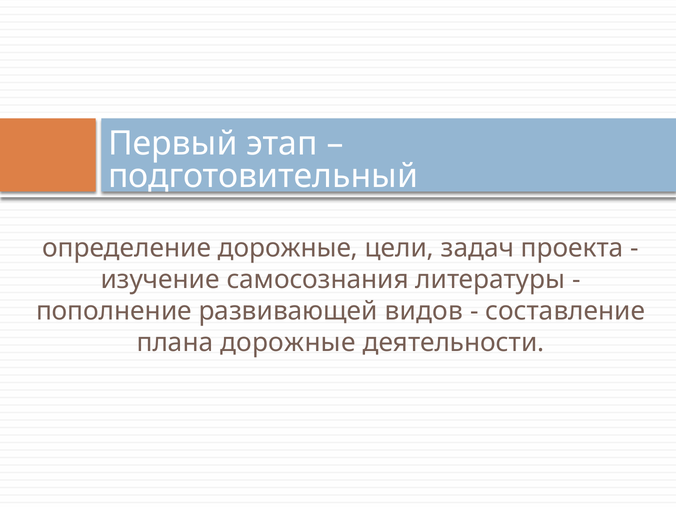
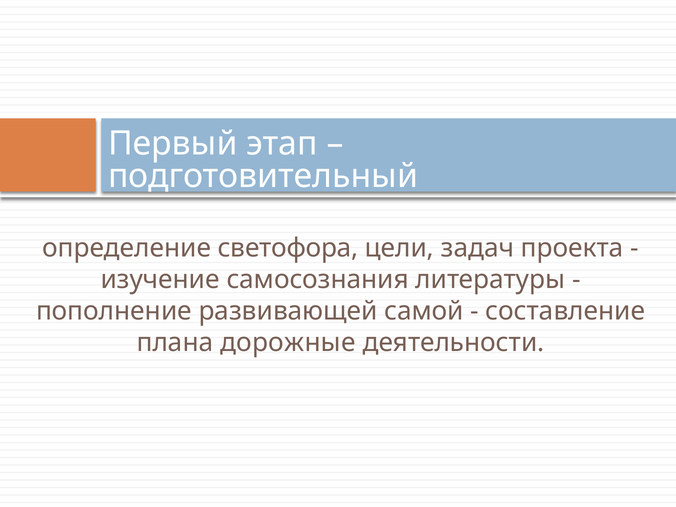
определение дорожные: дорожные -> светофора (288, 248)
видов: видов -> самой (424, 311)
